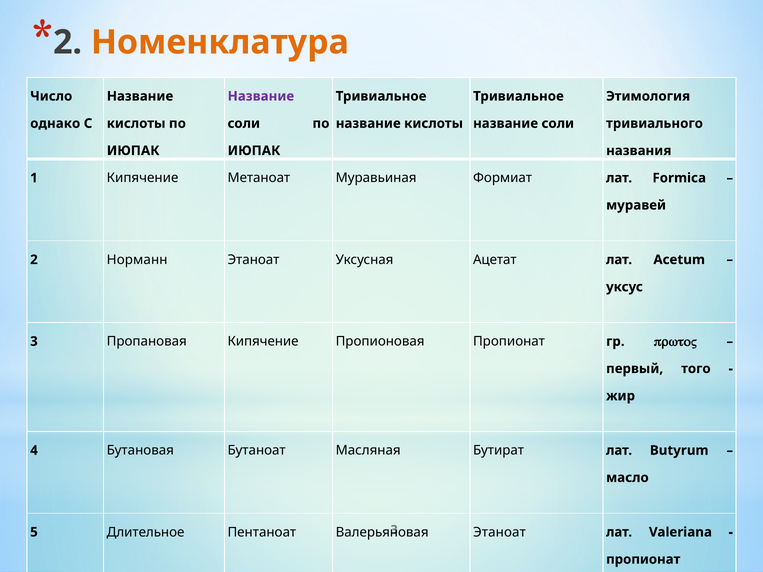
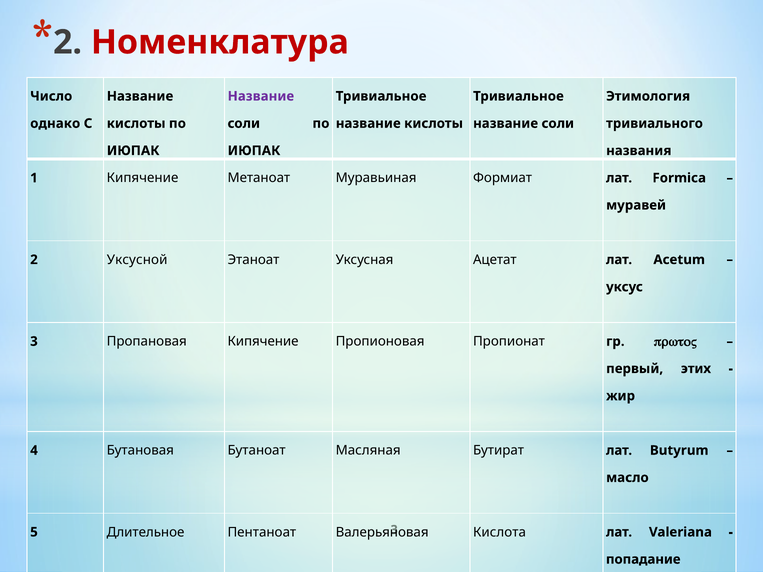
Номенклатура colour: orange -> red (220, 42)
Норманн: Норманн -> Уксусной (137, 260)
того: того -> этих (696, 369)
Этаноат: Этаноат -> Кислота (500, 532)
пропионат: пропионат -> попадание (643, 560)
